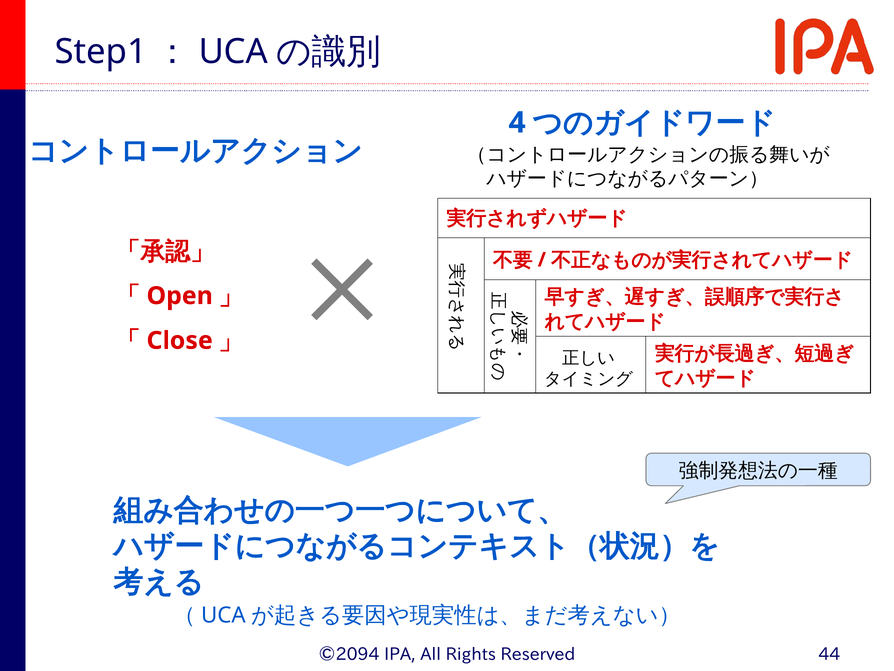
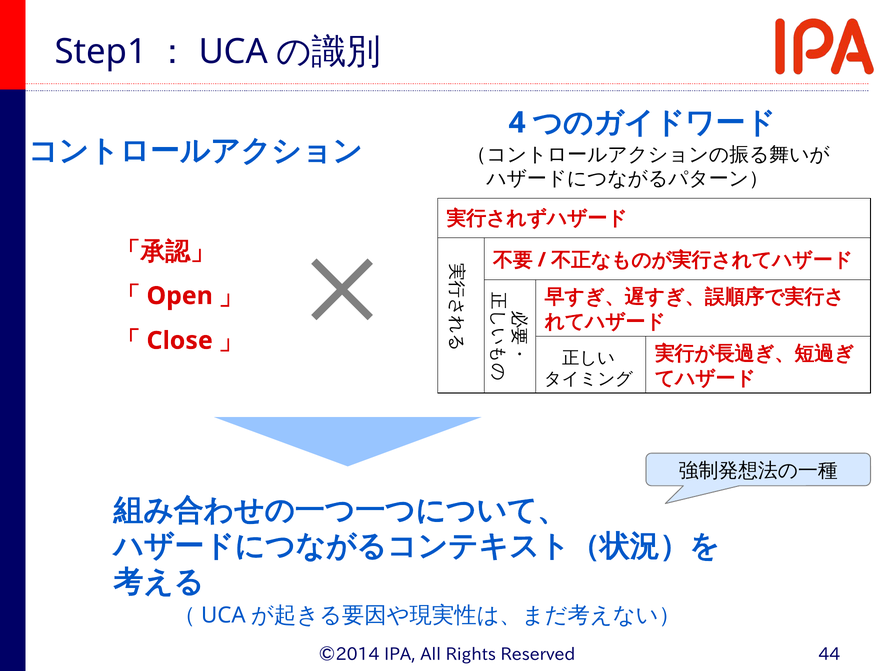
©2094: ©2094 -> ©2014 (349, 654)
